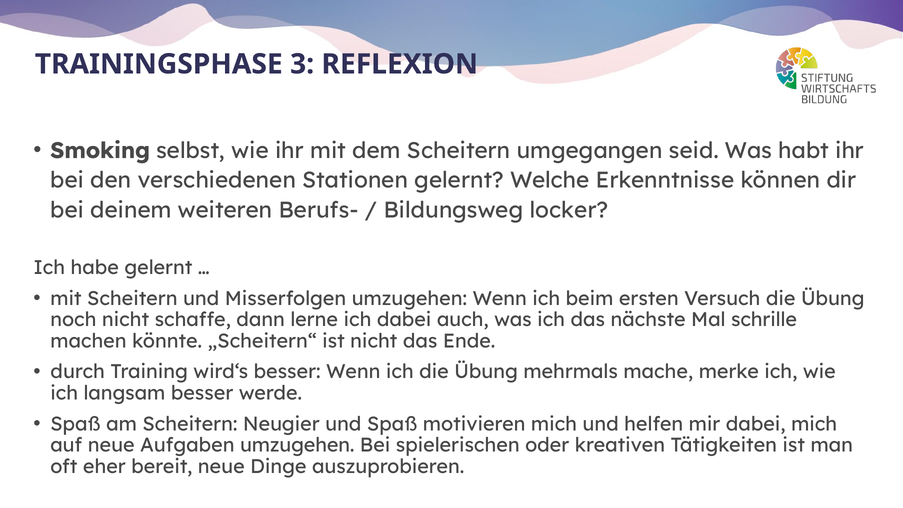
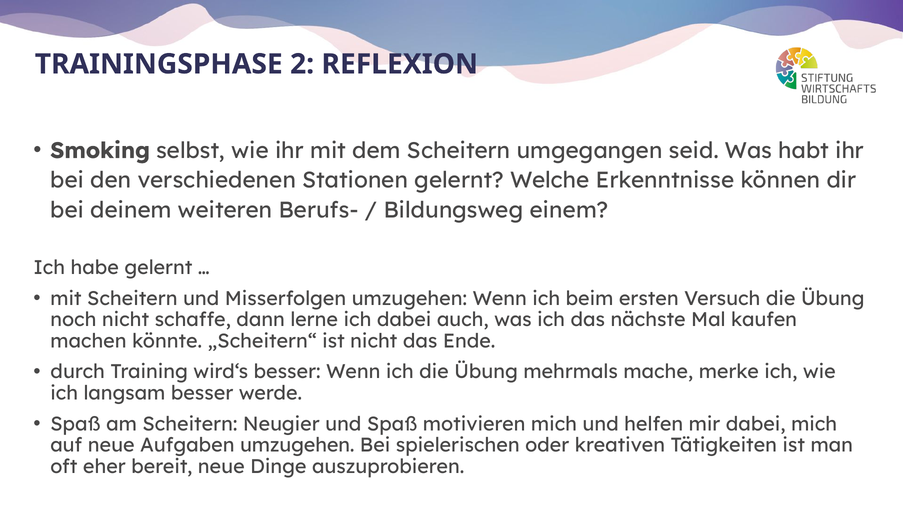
3: 3 -> 2 (302, 64)
locker: locker -> einem (569, 210)
schrille: schrille -> kaufen (764, 320)
